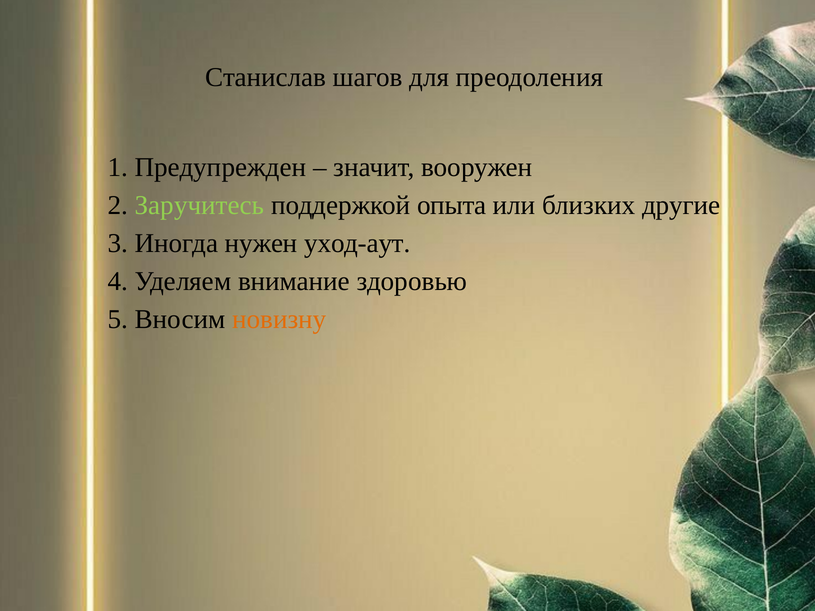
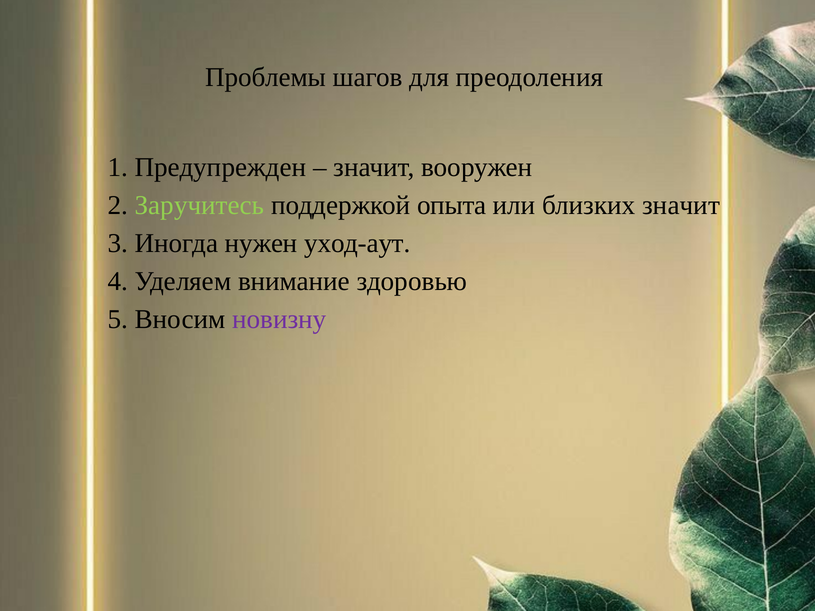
Станислав: Станислав -> Проблемы (266, 77)
близких другие: другие -> значит (681, 205)
новизну colour: orange -> purple (279, 320)
